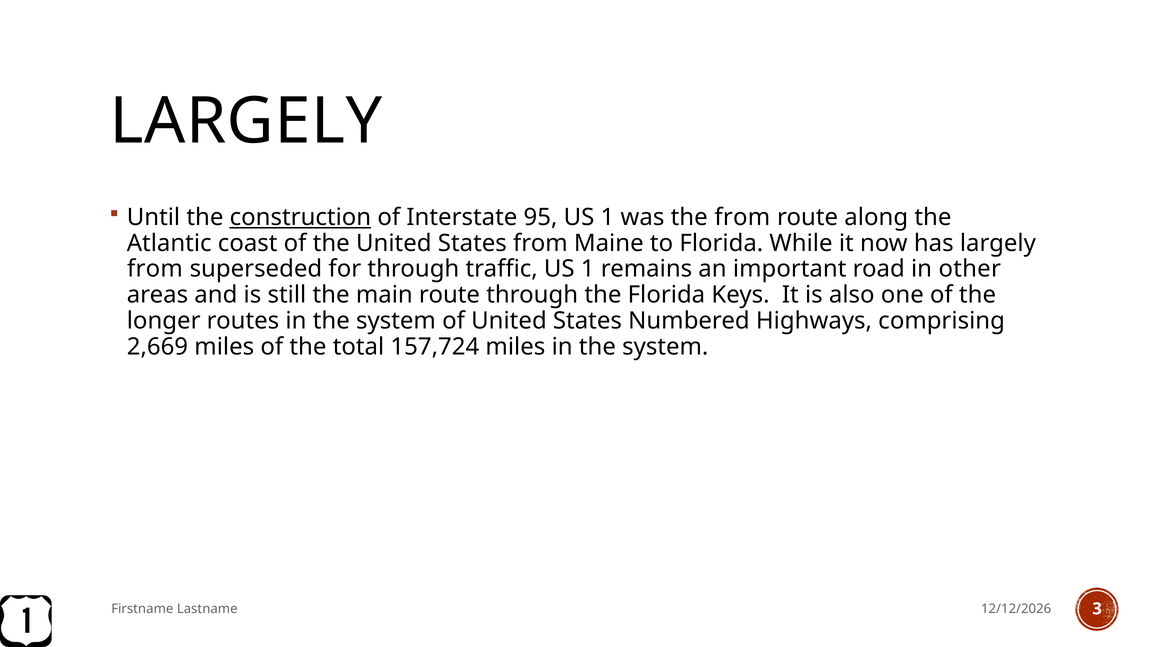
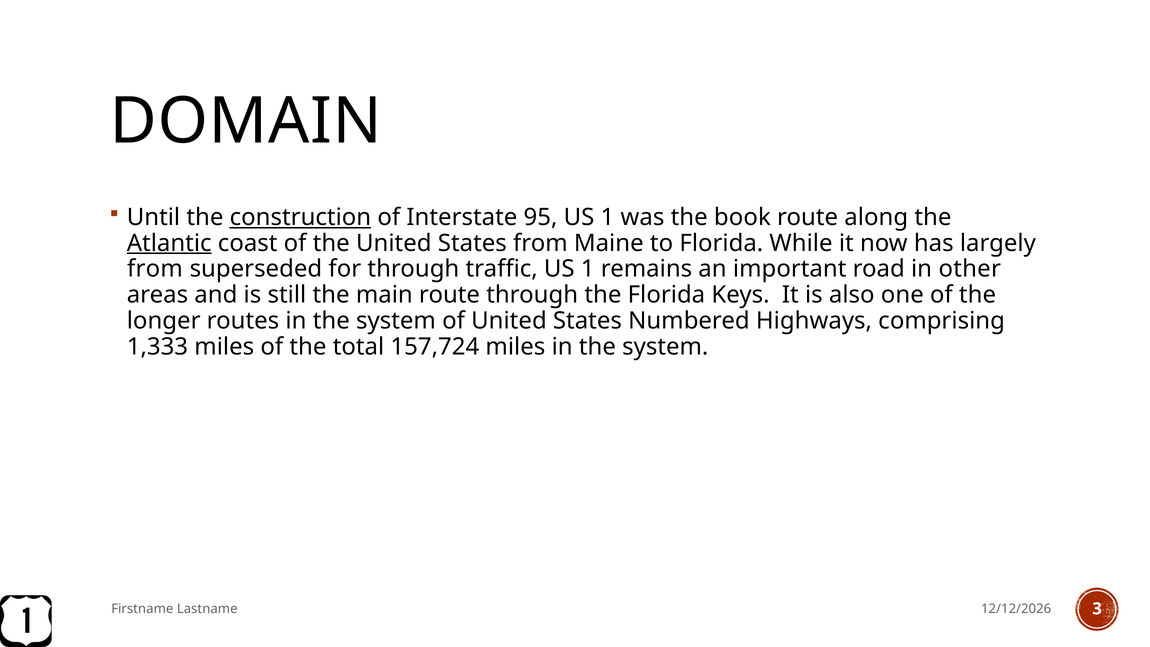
LARGELY: LARGELY -> DOMAIN (246, 121)
the from: from -> book (742, 217)
Atlantic underline: none -> present (169, 243)
2,669: 2,669 -> 1,333 (157, 347)
